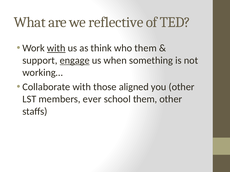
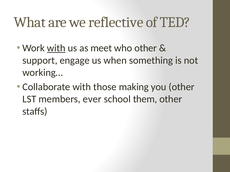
think: think -> meet (101, 48)
who them: them -> other (146, 48)
engage underline: present -> none (75, 61)
aligned: aligned -> making (134, 87)
